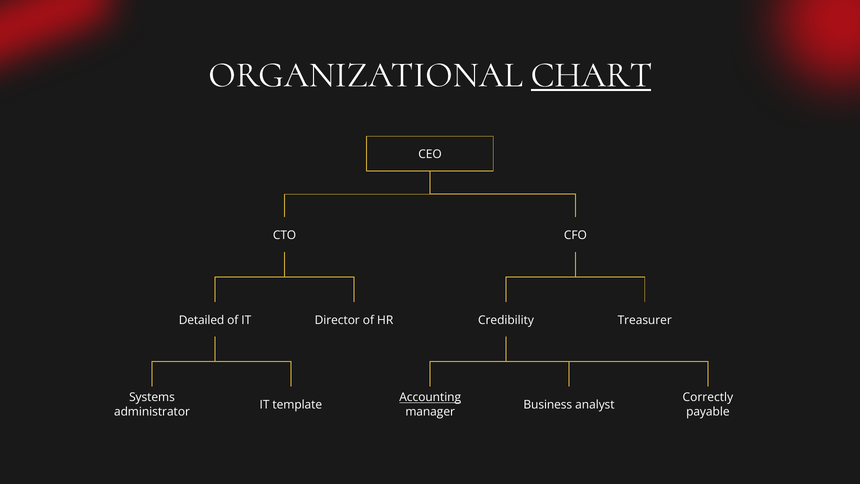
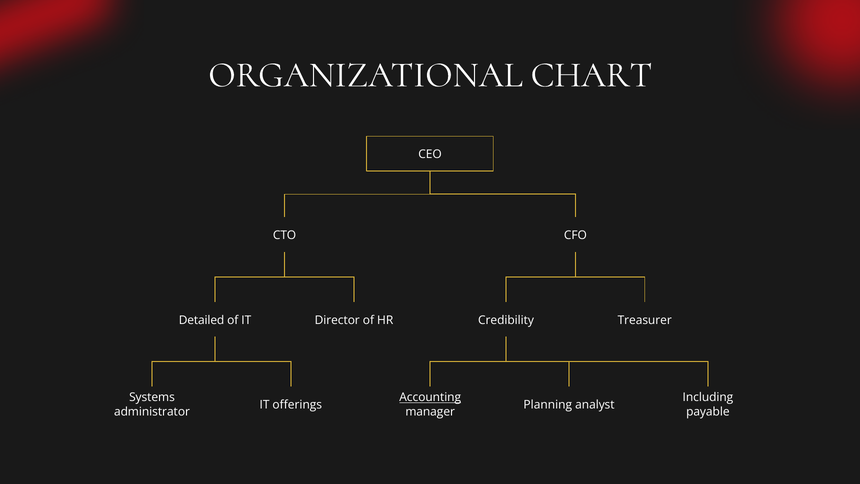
CHART underline: present -> none (591, 74)
Correctly: Correctly -> Including (708, 397)
template: template -> offerings (297, 404)
Business: Business -> Planning (548, 404)
